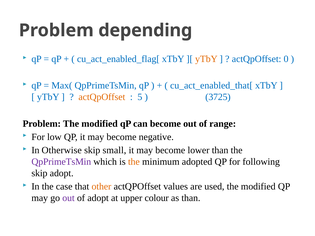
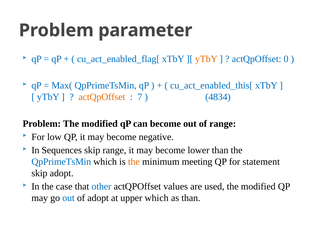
depending: depending -> parameter (145, 30)
cu_act_enabled_that[: cu_act_enabled_that[ -> cu_act_enabled_this[ (211, 86)
5: 5 -> 7 (140, 97)
3725: 3725 -> 4834 (218, 97)
Otherwise: Otherwise -> Sequences (62, 150)
skip small: small -> range (114, 150)
QpPrimeTsMin colour: purple -> blue (61, 162)
adopted: adopted -> meeting (197, 162)
following: following -> statement (261, 162)
other colour: orange -> blue (101, 187)
out colour: purple -> blue (68, 198)
upper colour: colour -> which (157, 198)
